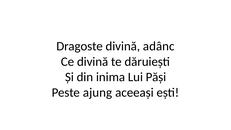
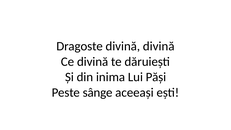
divină adânc: adânc -> divină (159, 46)
ajung: ajung -> sânge (98, 92)
